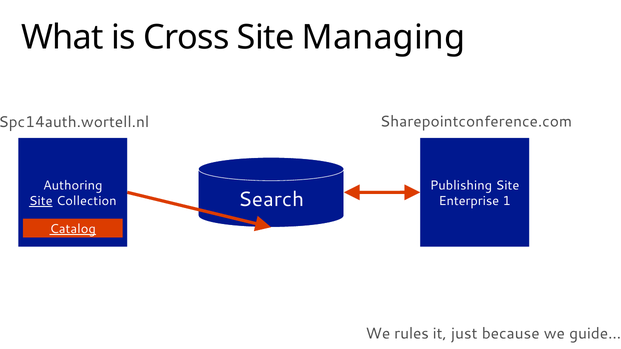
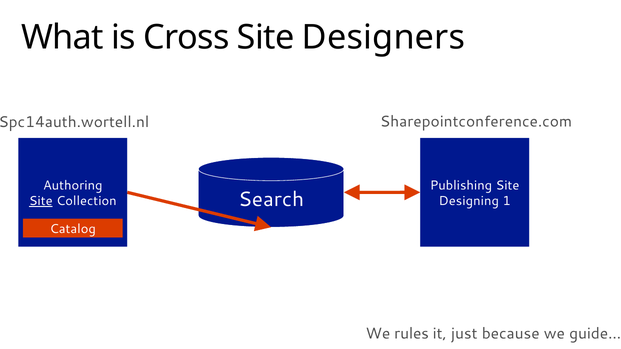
Managing: Managing -> Designers (384, 38)
Enterprise: Enterprise -> Designing (469, 201)
Catalog underline: present -> none (73, 229)
